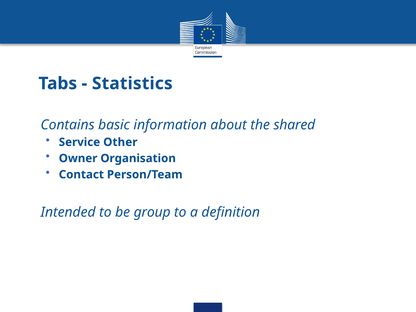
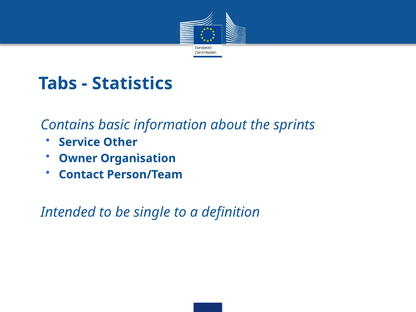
shared: shared -> sprints (294, 125)
group: group -> single (152, 212)
